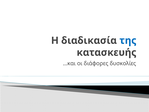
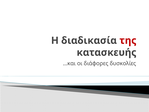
της colour: blue -> red (128, 40)
